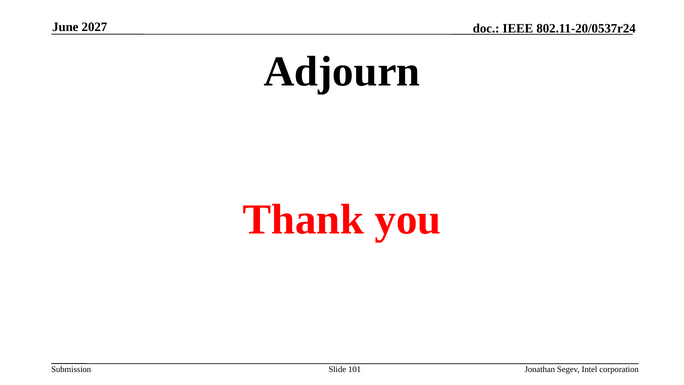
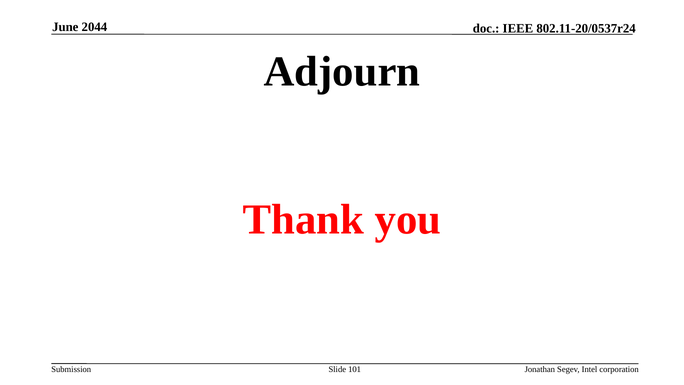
2027: 2027 -> 2044 (94, 27)
